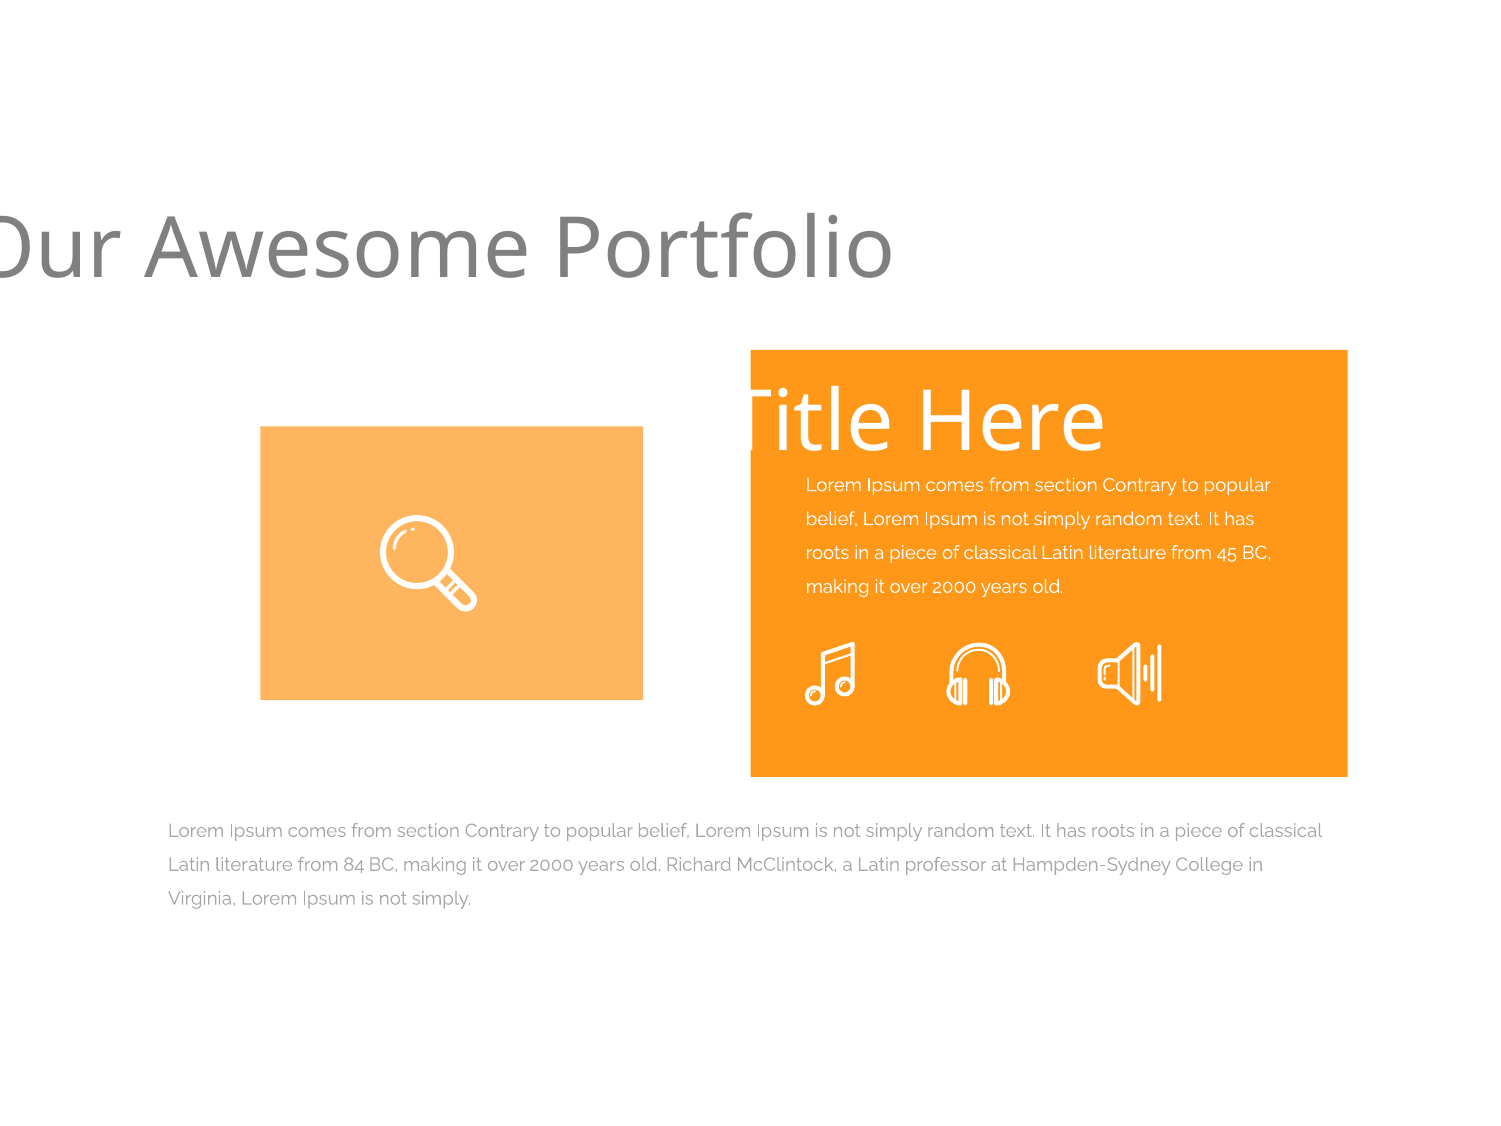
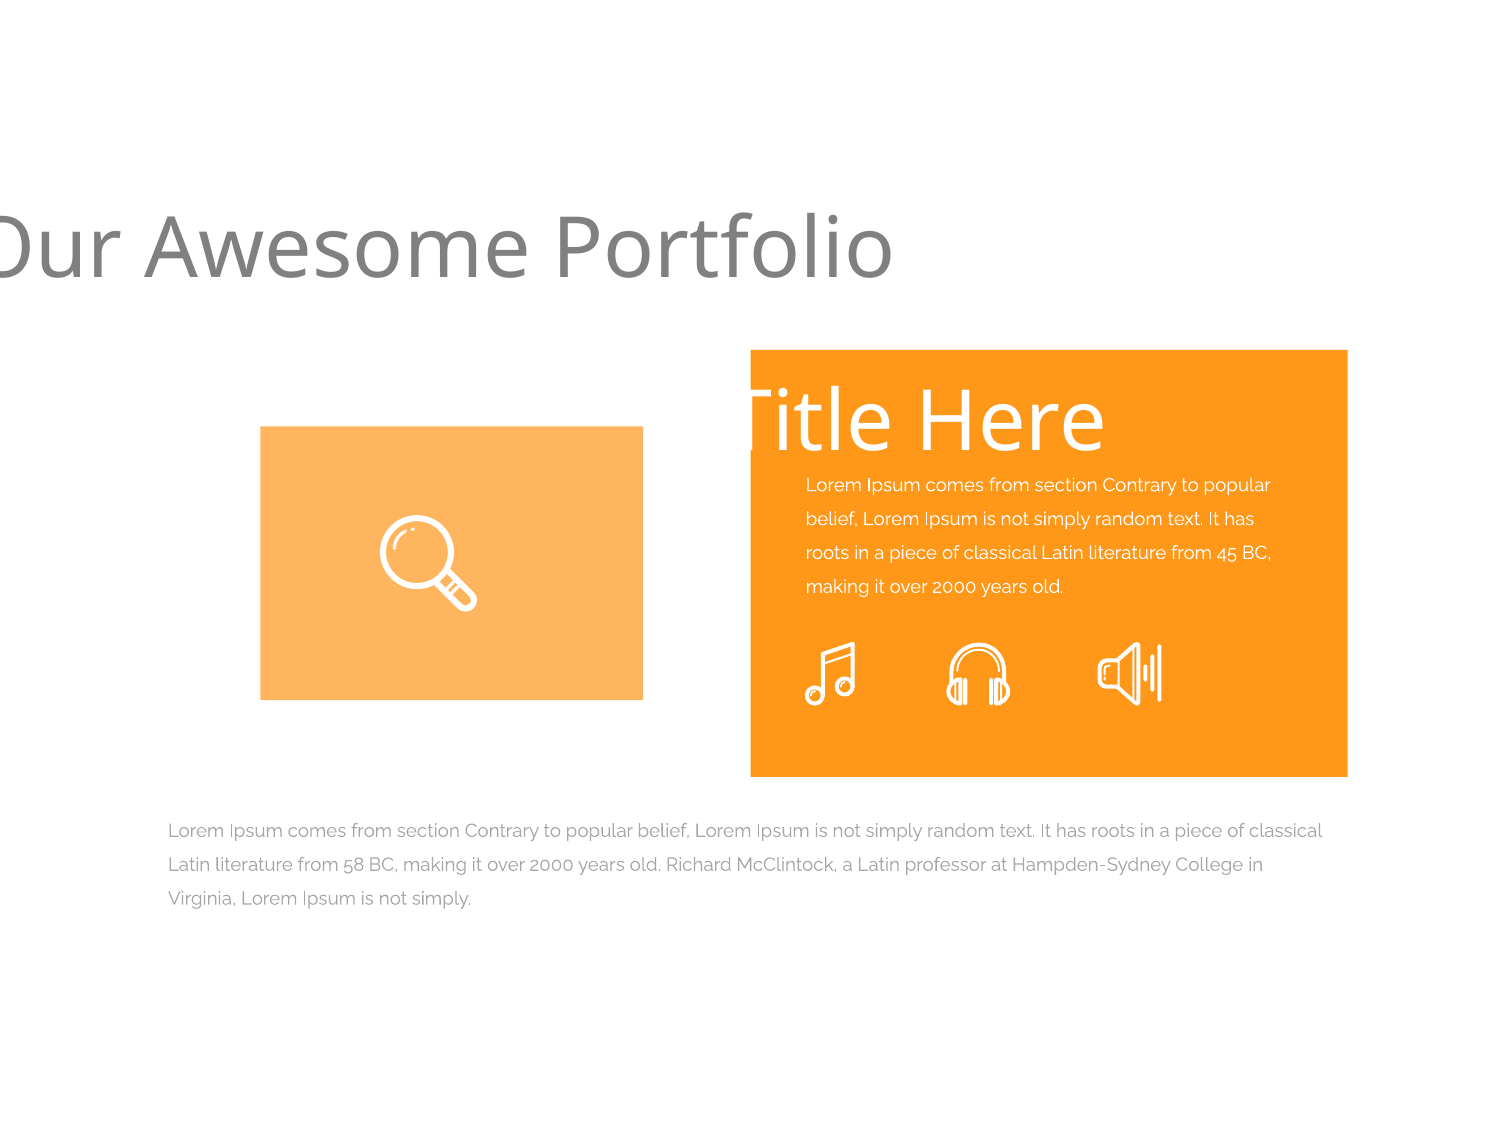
84: 84 -> 58 (354, 864)
